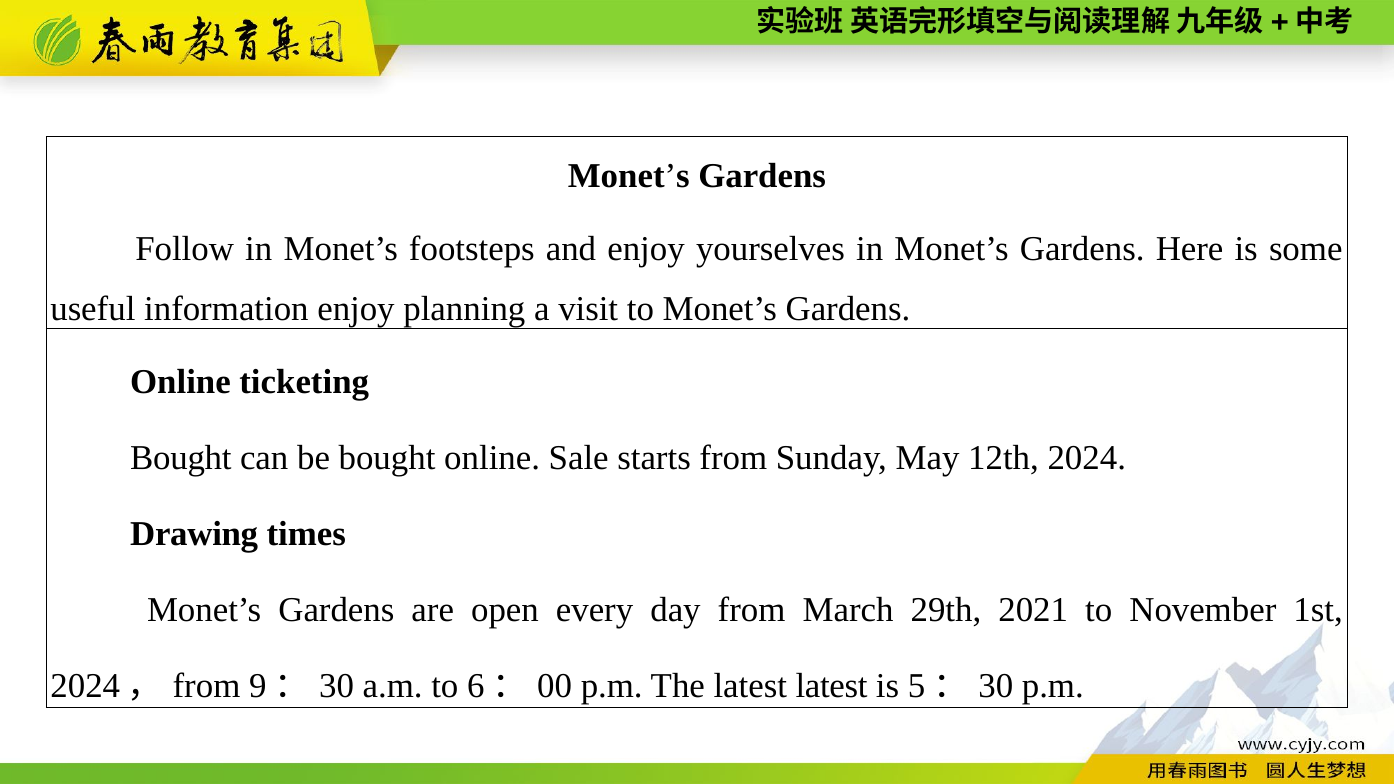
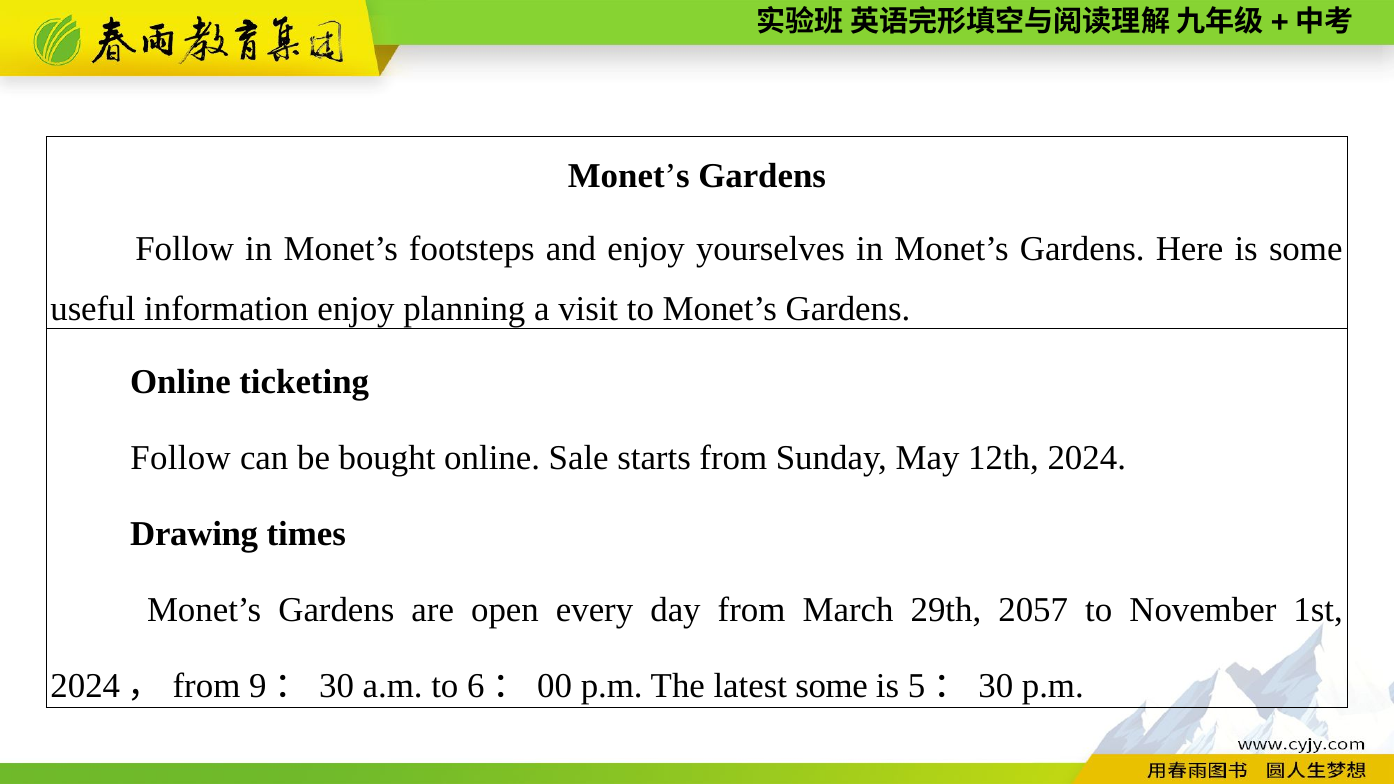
Bought: Bought -> Follow (181, 458)
2021: 2021 -> 2057 (1033, 610)
latest latest: latest -> some (832, 686)
